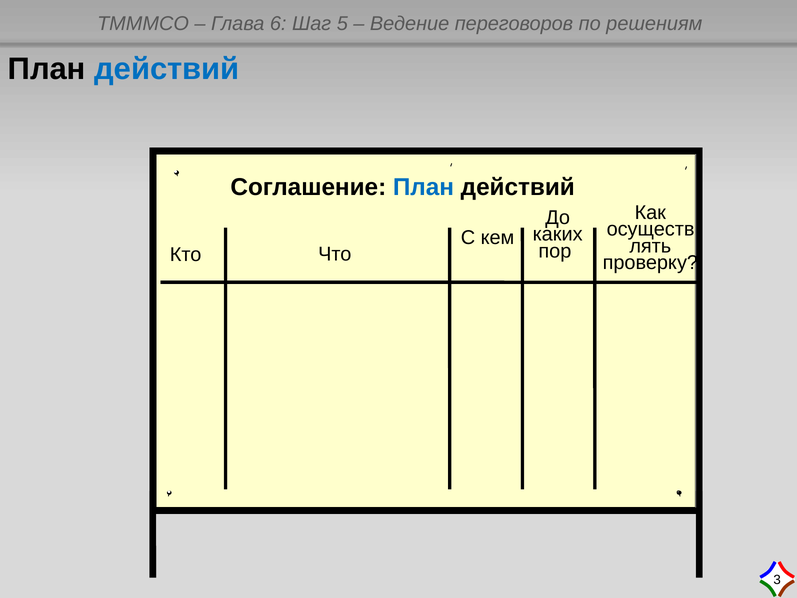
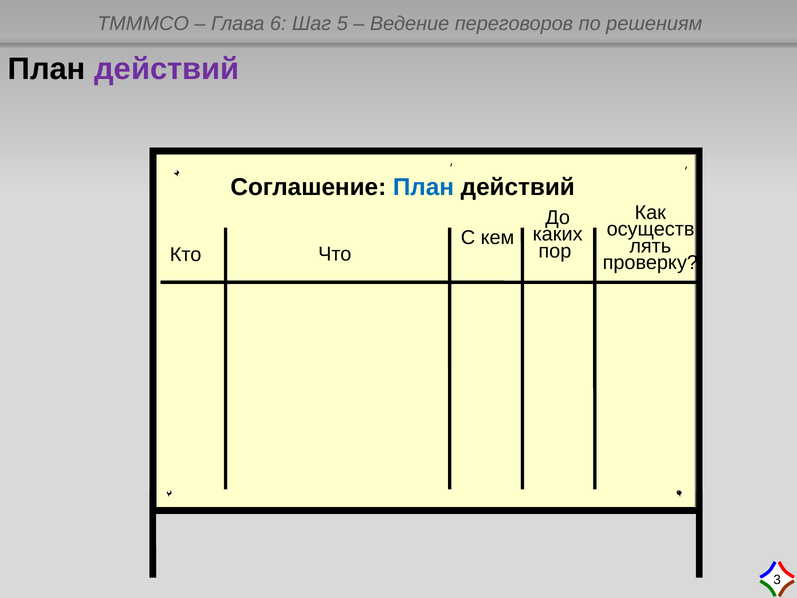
действий colour: blue -> purple (167, 69)
